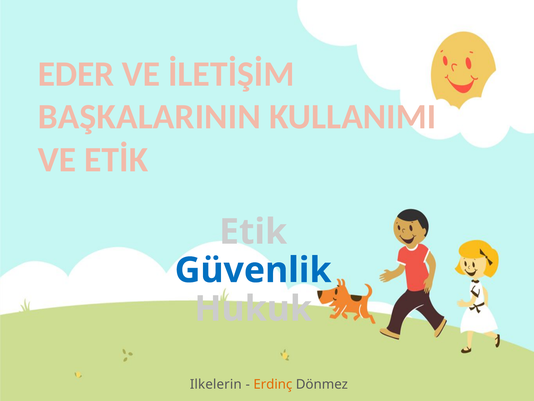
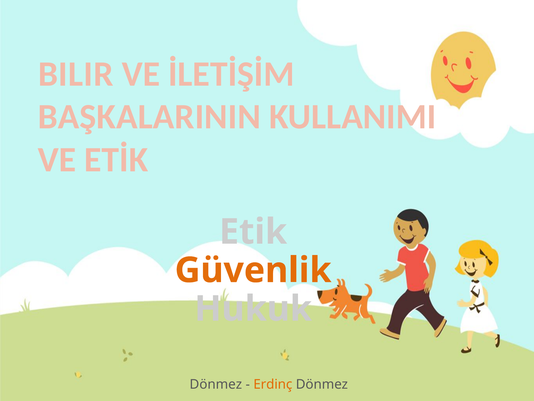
EDER: EDER -> BILIR (76, 74)
Güvenlik colour: blue -> orange (253, 270)
Ilkelerin: Ilkelerin -> Dönmez (216, 384)
